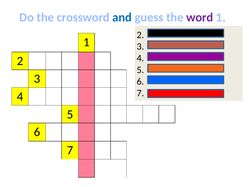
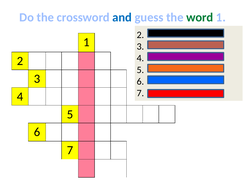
word colour: purple -> green (200, 17)
